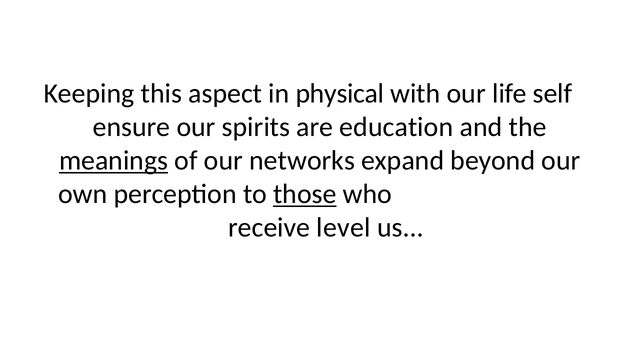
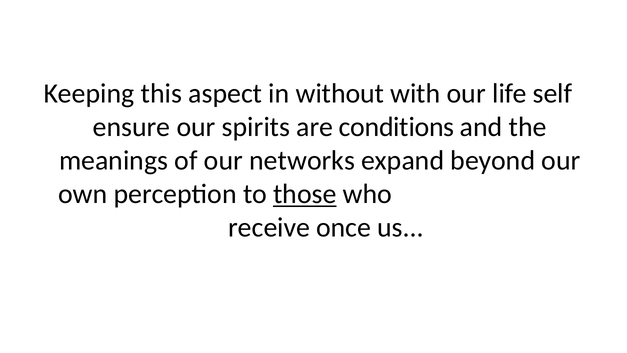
physical: physical -> without (340, 94)
education: education -> conditions (397, 127)
meanings underline: present -> none (114, 161)
level: level -> once (344, 228)
